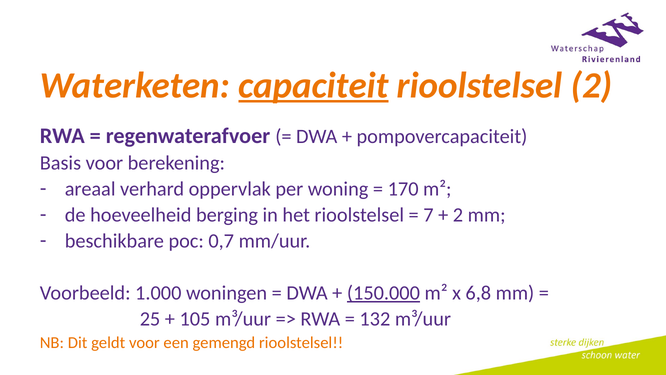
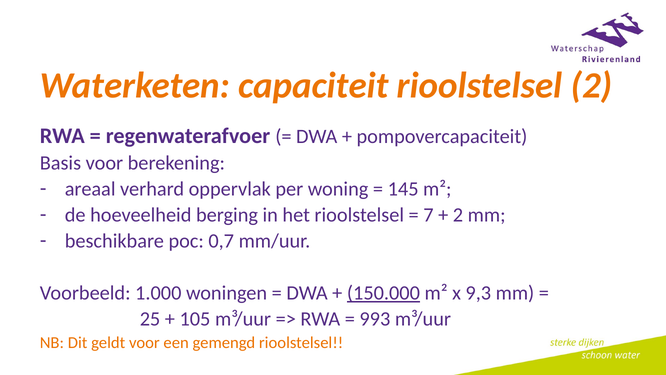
capaciteit underline: present -> none (313, 85)
170: 170 -> 145 (403, 189)
6,8: 6,8 -> 9,3 (478, 293)
132: 132 -> 993 (375, 319)
